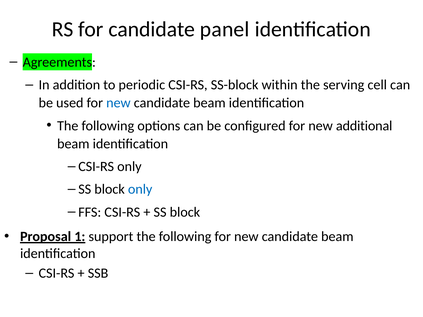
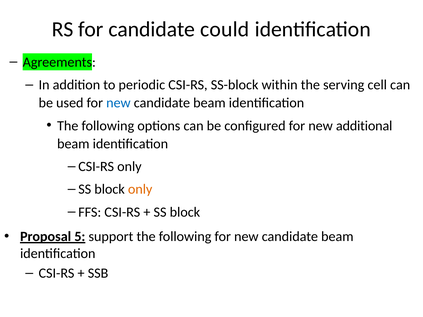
panel: panel -> could (225, 29)
only colour: blue -> orange (140, 189)
1: 1 -> 5 (80, 237)
